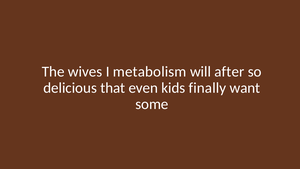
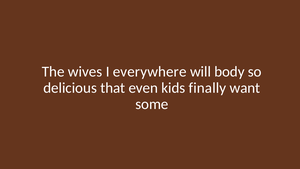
metabolism: metabolism -> everywhere (150, 72)
after: after -> body (229, 72)
